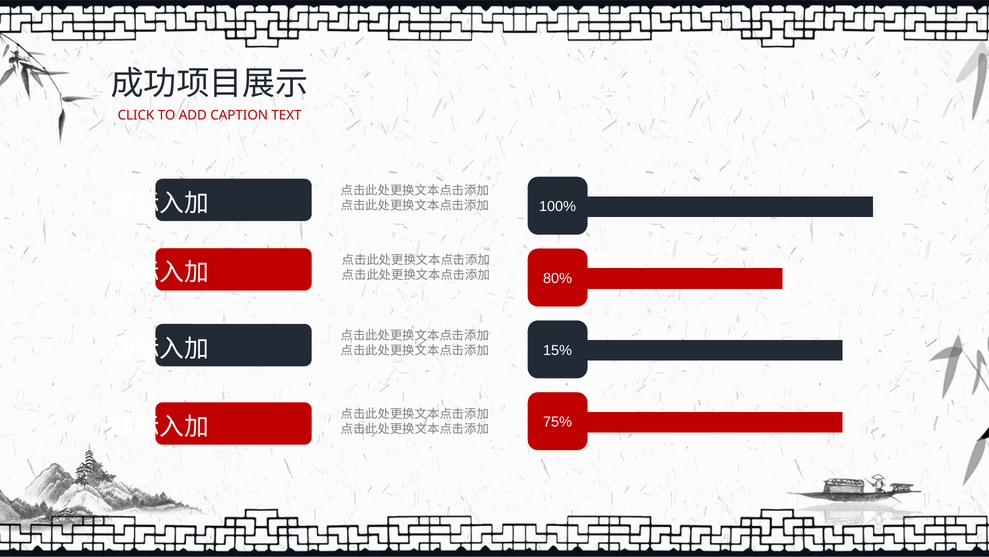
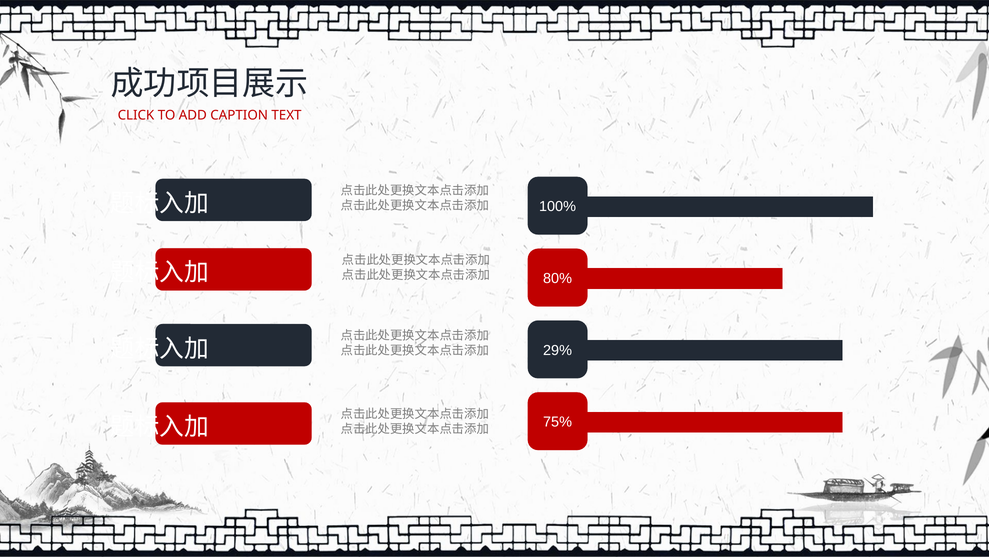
15%: 15% -> 29% (558, 350)
